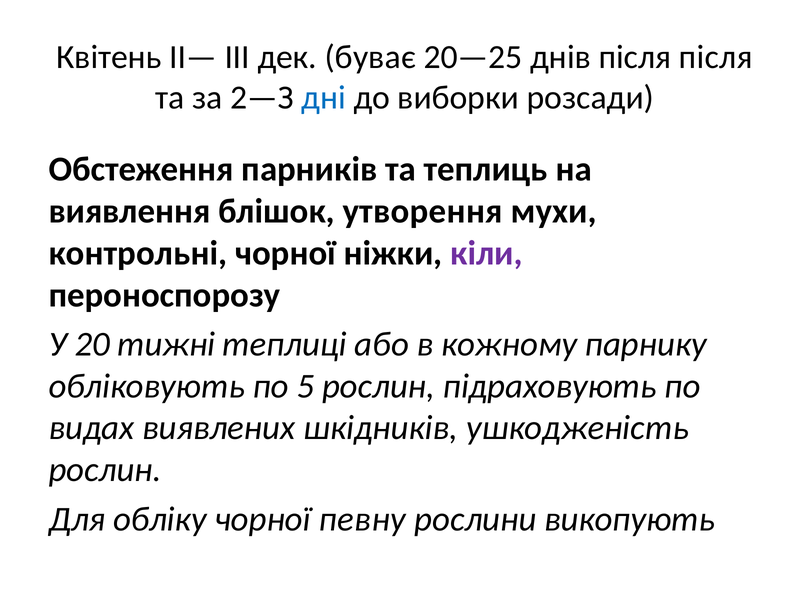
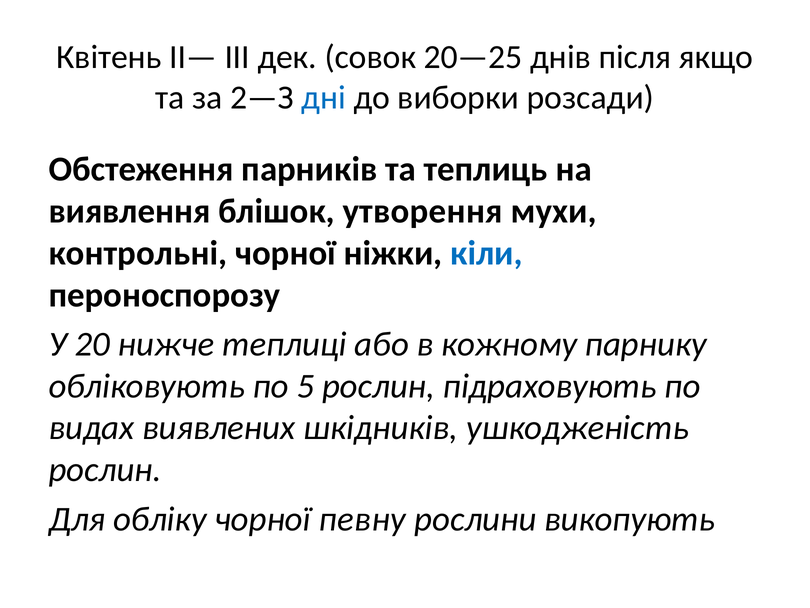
буває: буває -> совок (370, 57)
після після: після -> якщо (716, 57)
кіли colour: purple -> blue (487, 253)
тижні: тижні -> нижче (166, 344)
